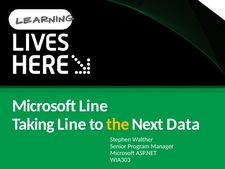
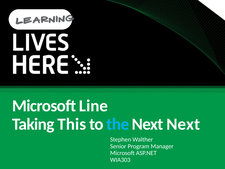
Taking Line: Line -> This (72, 124)
the colour: yellow -> light blue (118, 124)
Next Data: Data -> Next (183, 124)
